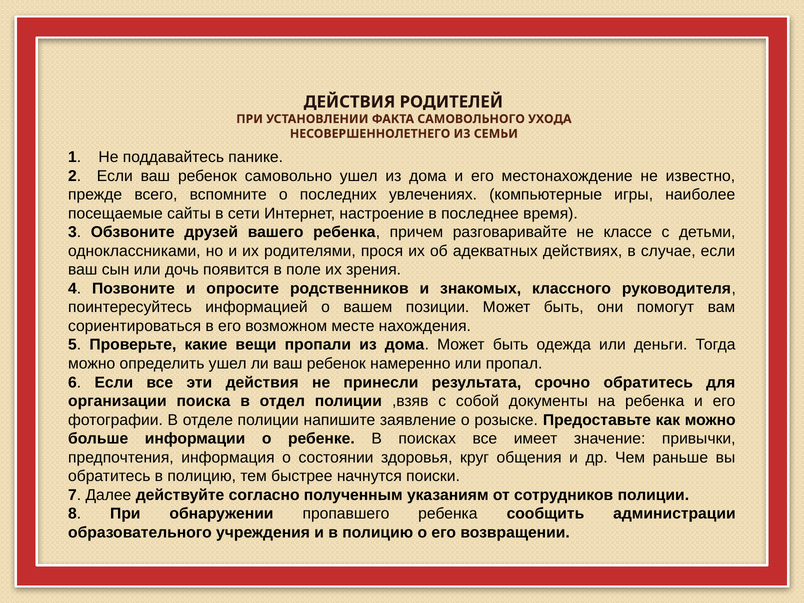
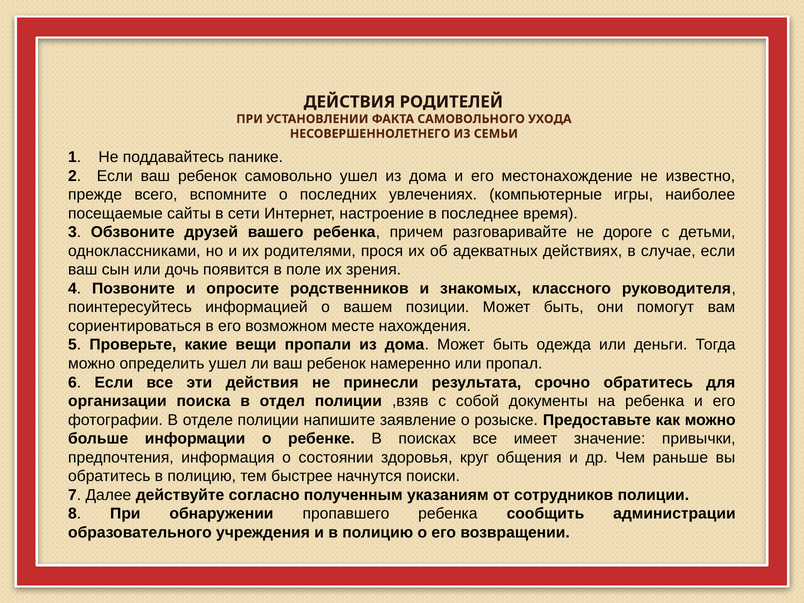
классе: классе -> дороге (628, 232)
